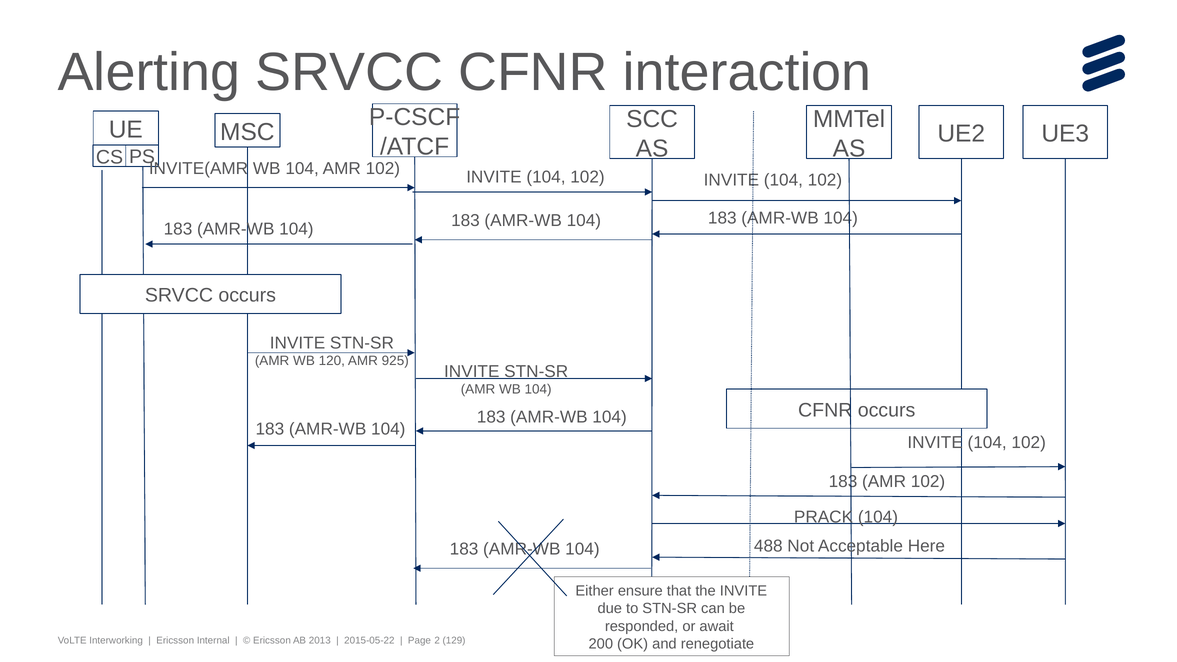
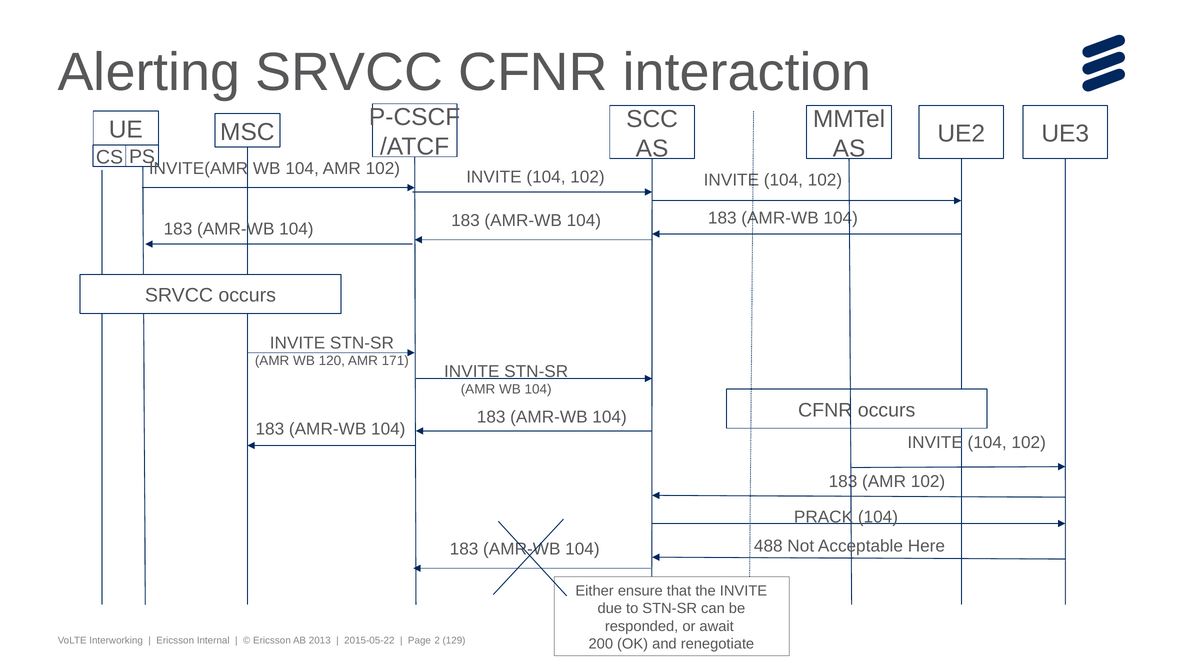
925: 925 -> 171 (395, 361)
